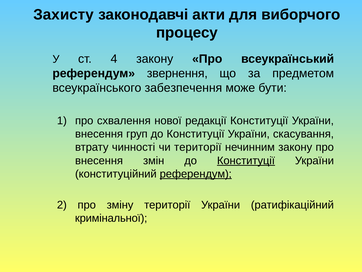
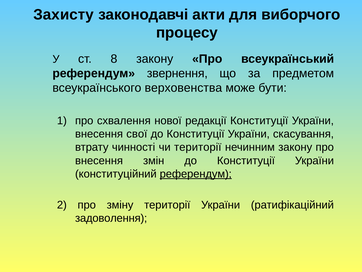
4: 4 -> 8 (114, 59)
забезпечення: забезпечення -> верховенства (183, 88)
груп: груп -> свої (137, 134)
Конституції underline: present -> none (246, 160)
кримінальної: кримінальної -> задоволення (111, 218)
